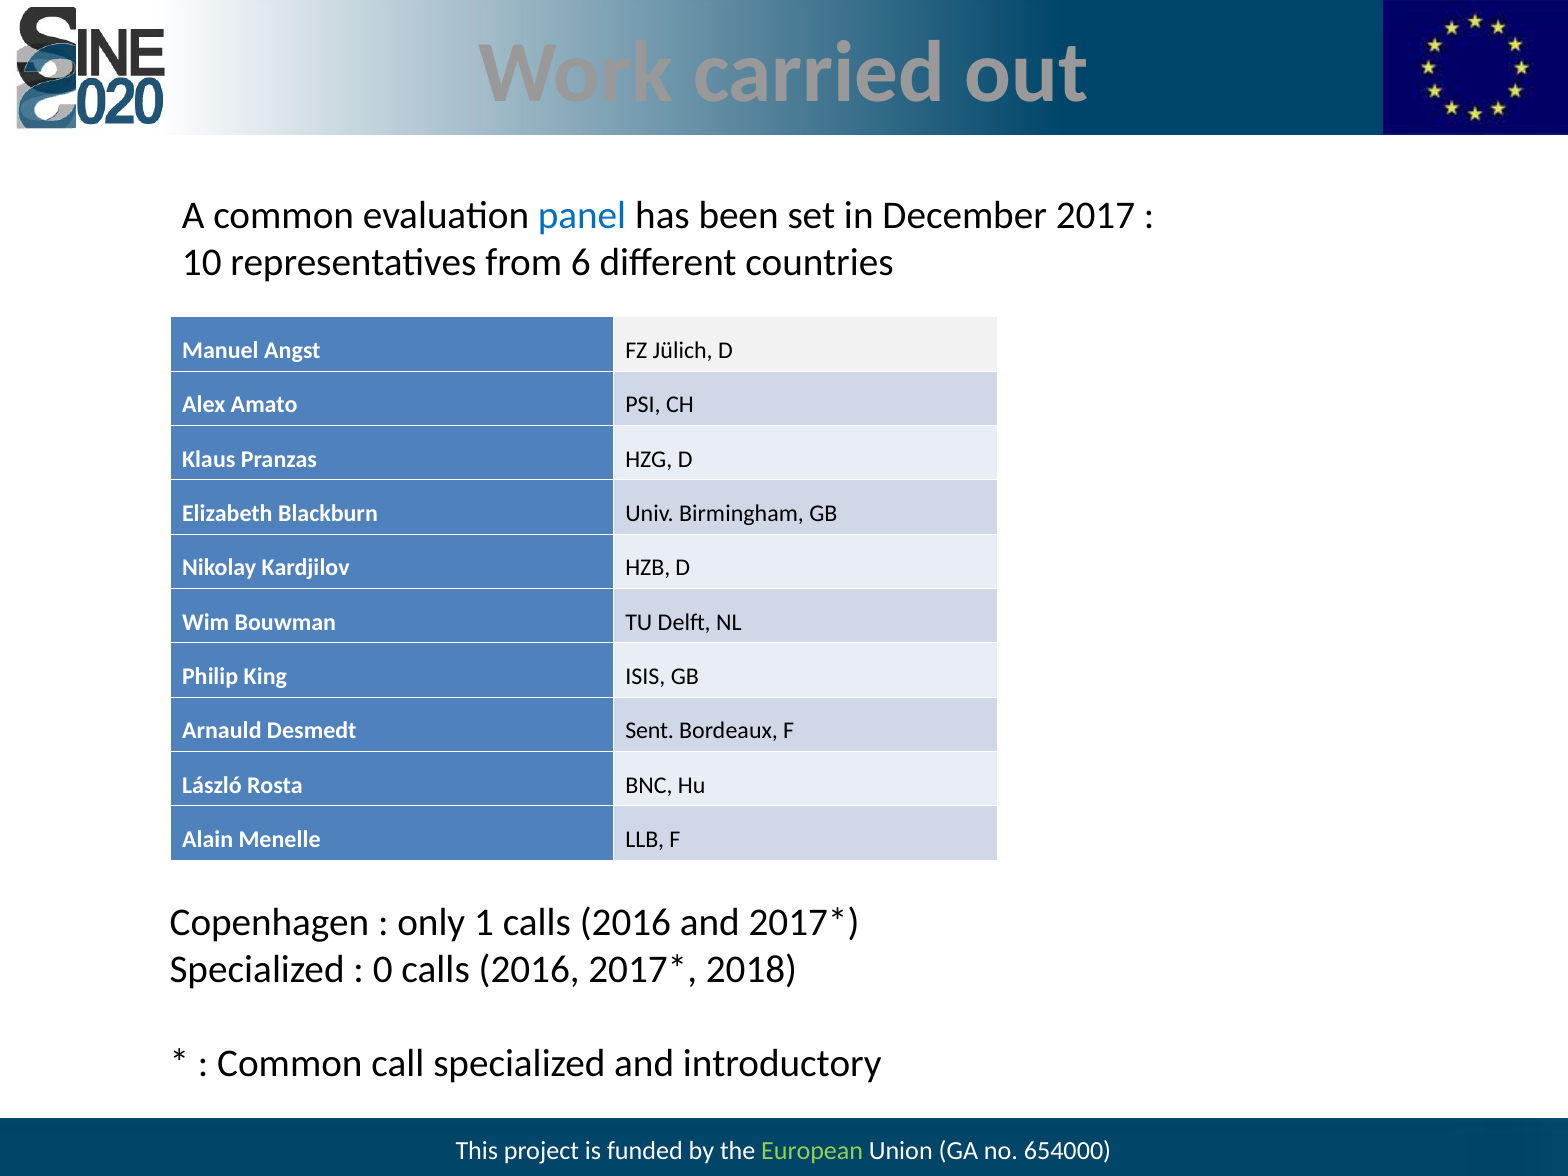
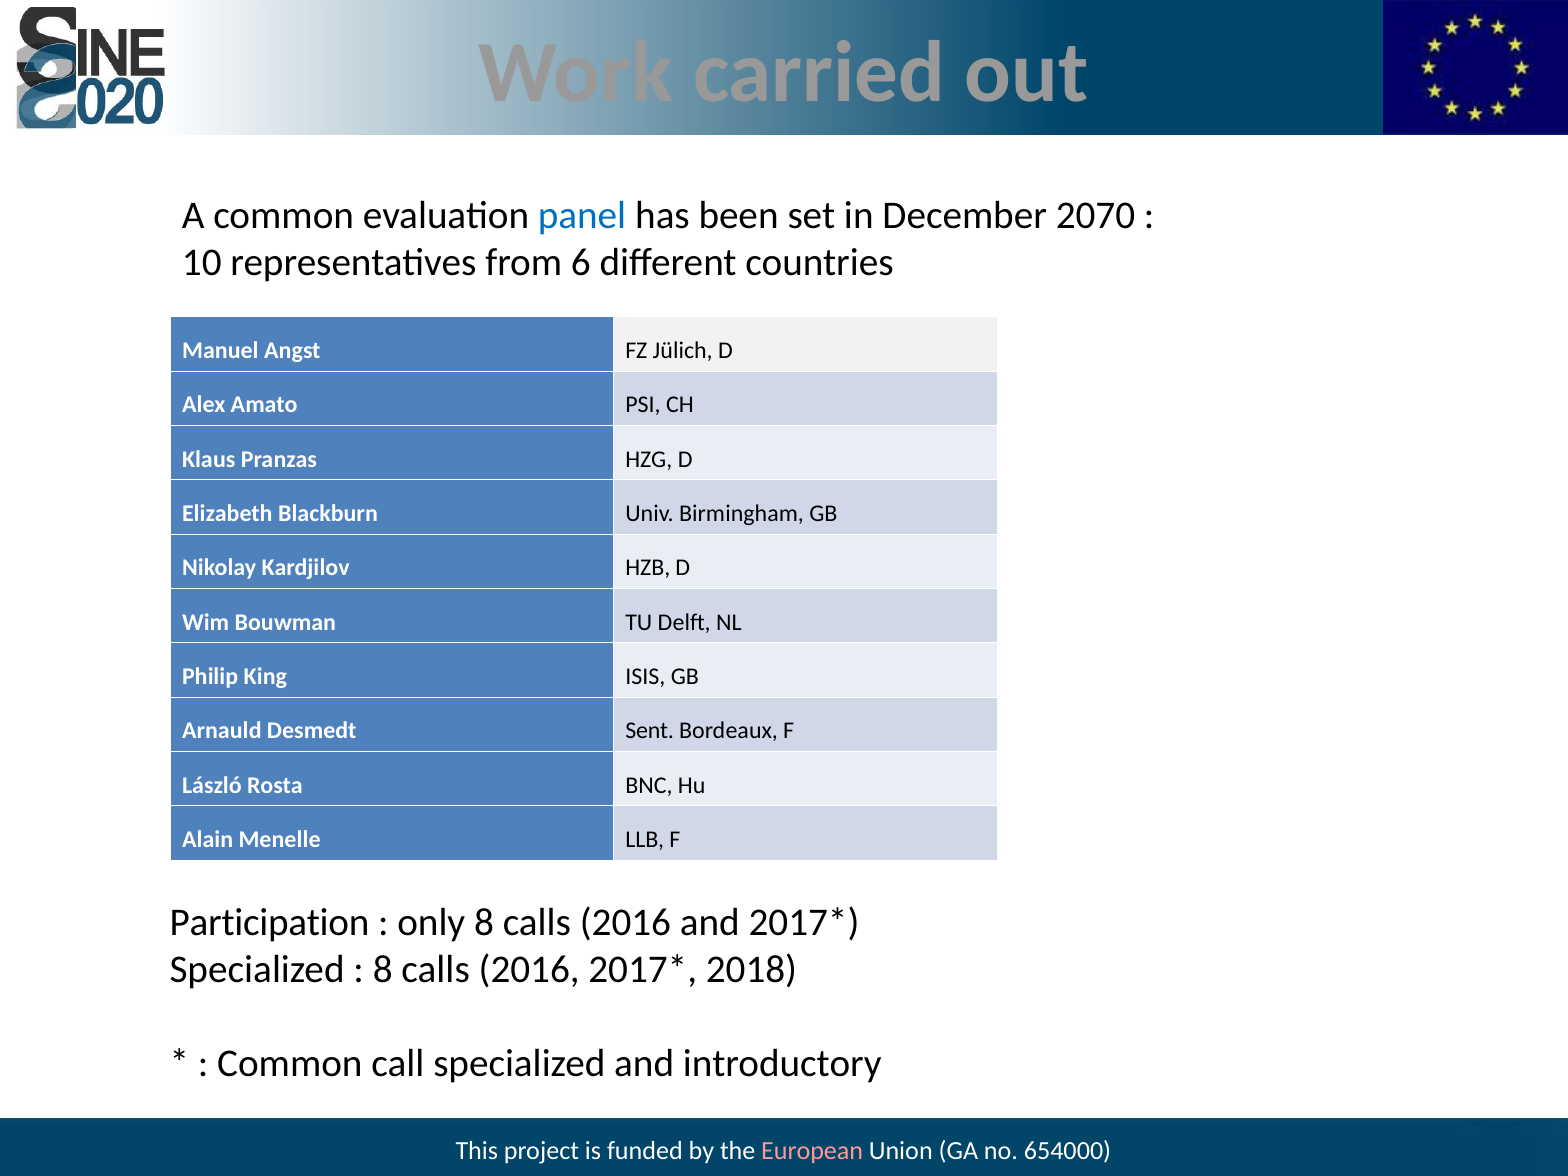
2017: 2017 -> 2070 (1095, 216)
Copenhagen: Copenhagen -> Participation (270, 922)
only 1: 1 -> 8 (484, 922)
0: 0 -> 8 (383, 969)
European colour: light green -> pink (812, 1150)
